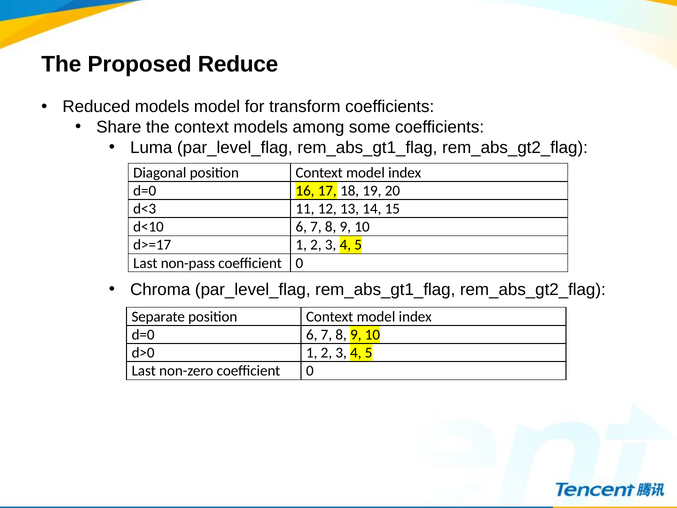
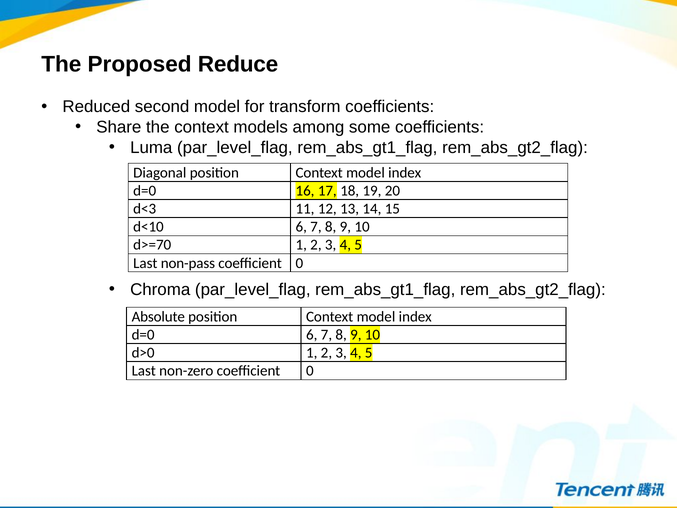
Reduced models: models -> second (162, 107)
d>=17: d>=17 -> d>=70 (152, 245)
Separate: Separate -> Absolute (158, 317)
